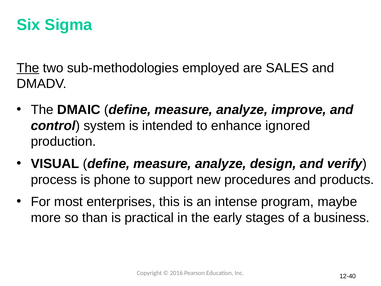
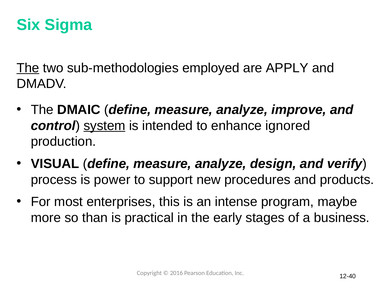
SALES: SALES -> APPLY (287, 68)
system underline: none -> present (104, 126)
phone: phone -> power (112, 179)
